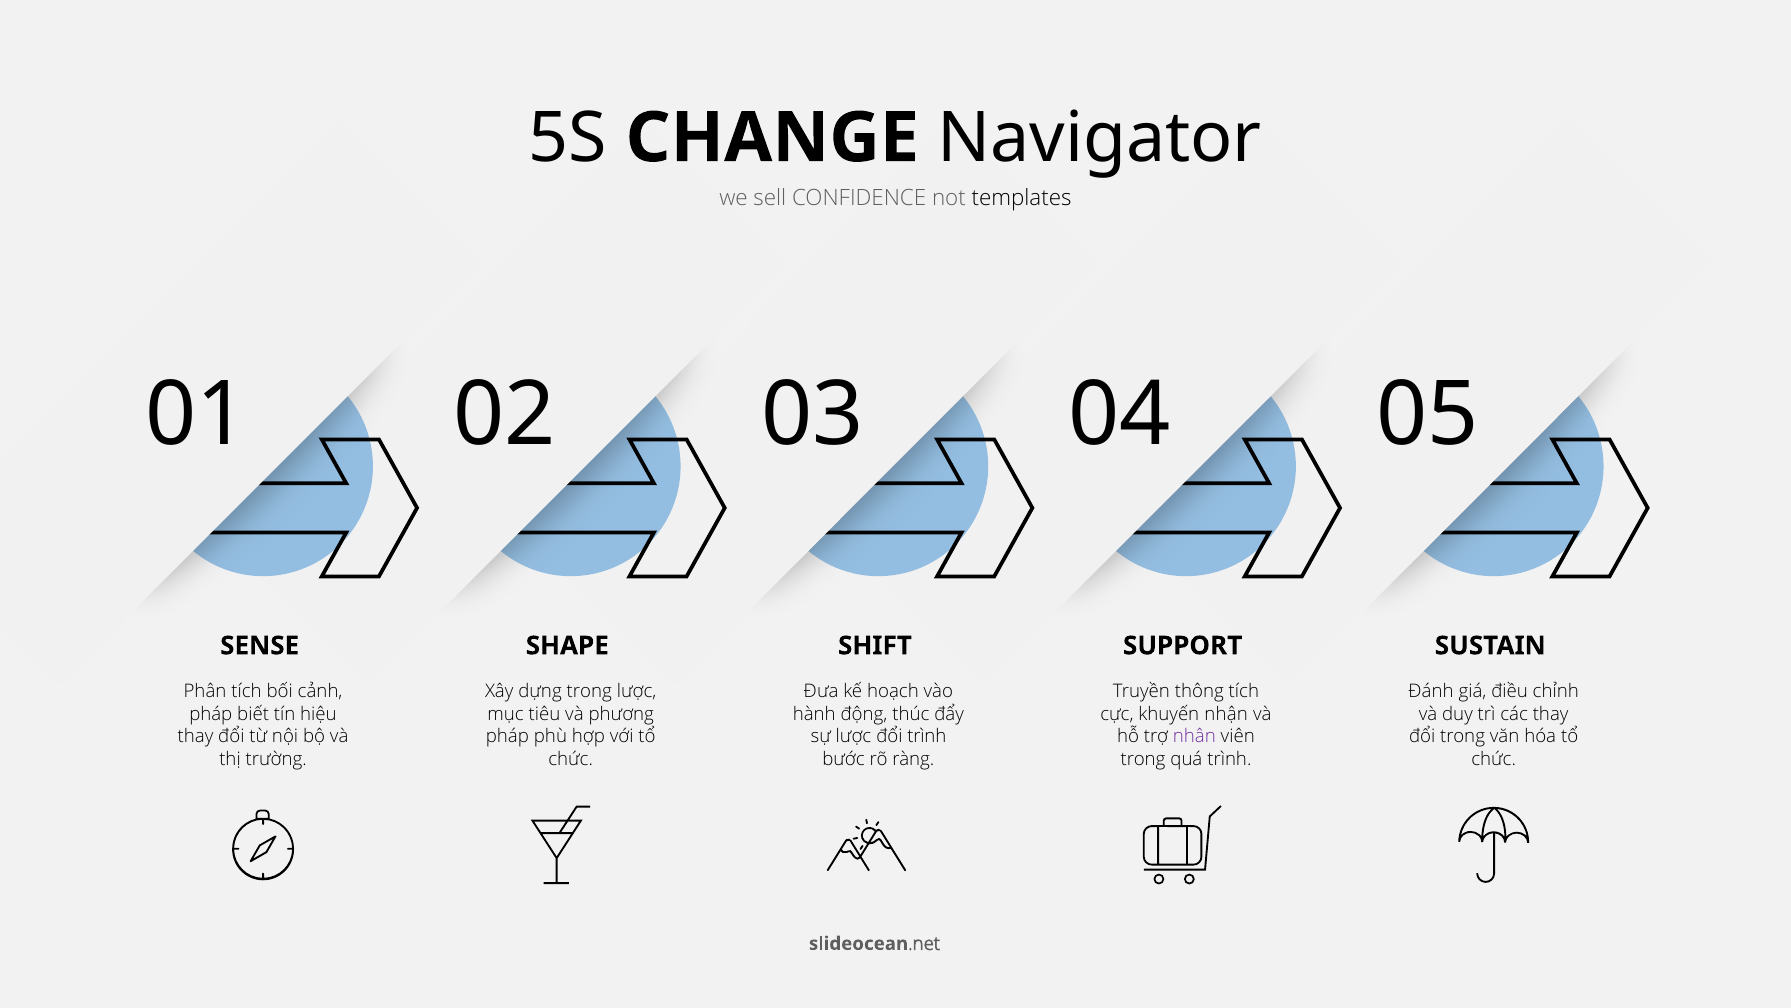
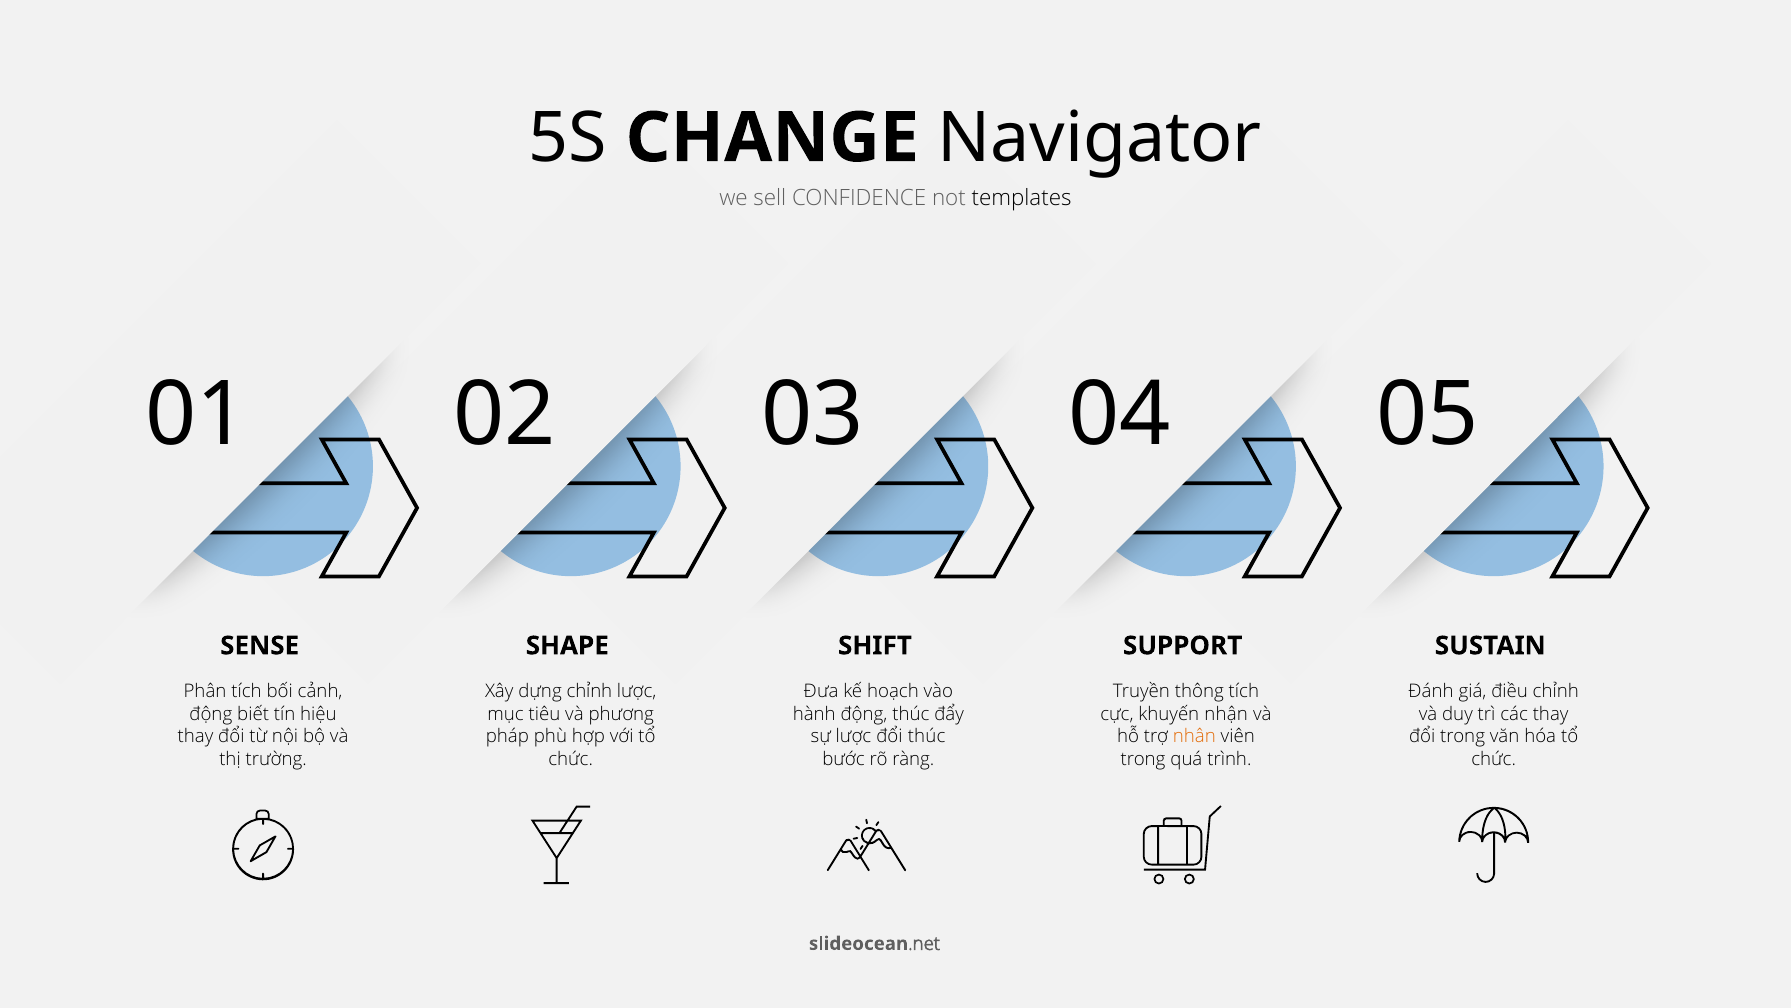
dựng trong: trong -> chỉnh (589, 691)
pháp: pháp -> động (211, 714)
đổi trình: trình -> thúc (927, 736)
nhân colour: purple -> orange (1194, 736)
